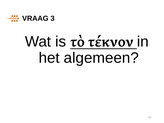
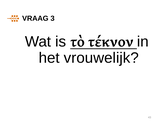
algemeen: algemeen -> vrouwelijk (101, 58)
